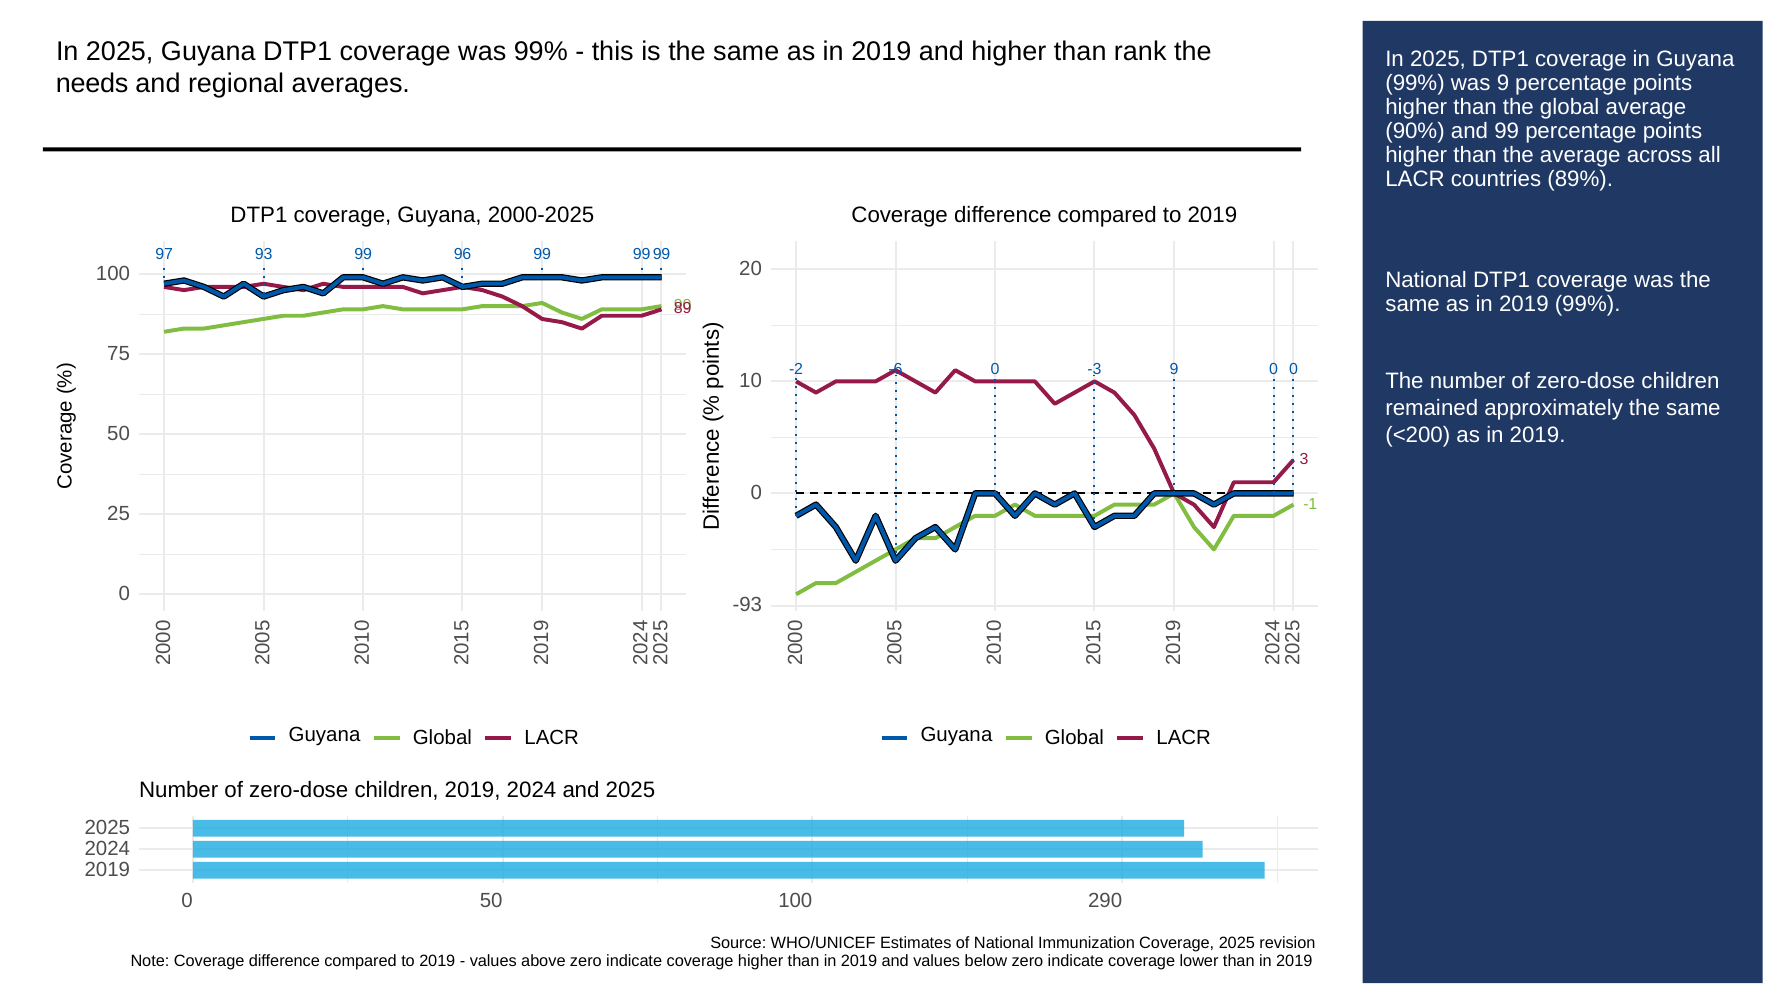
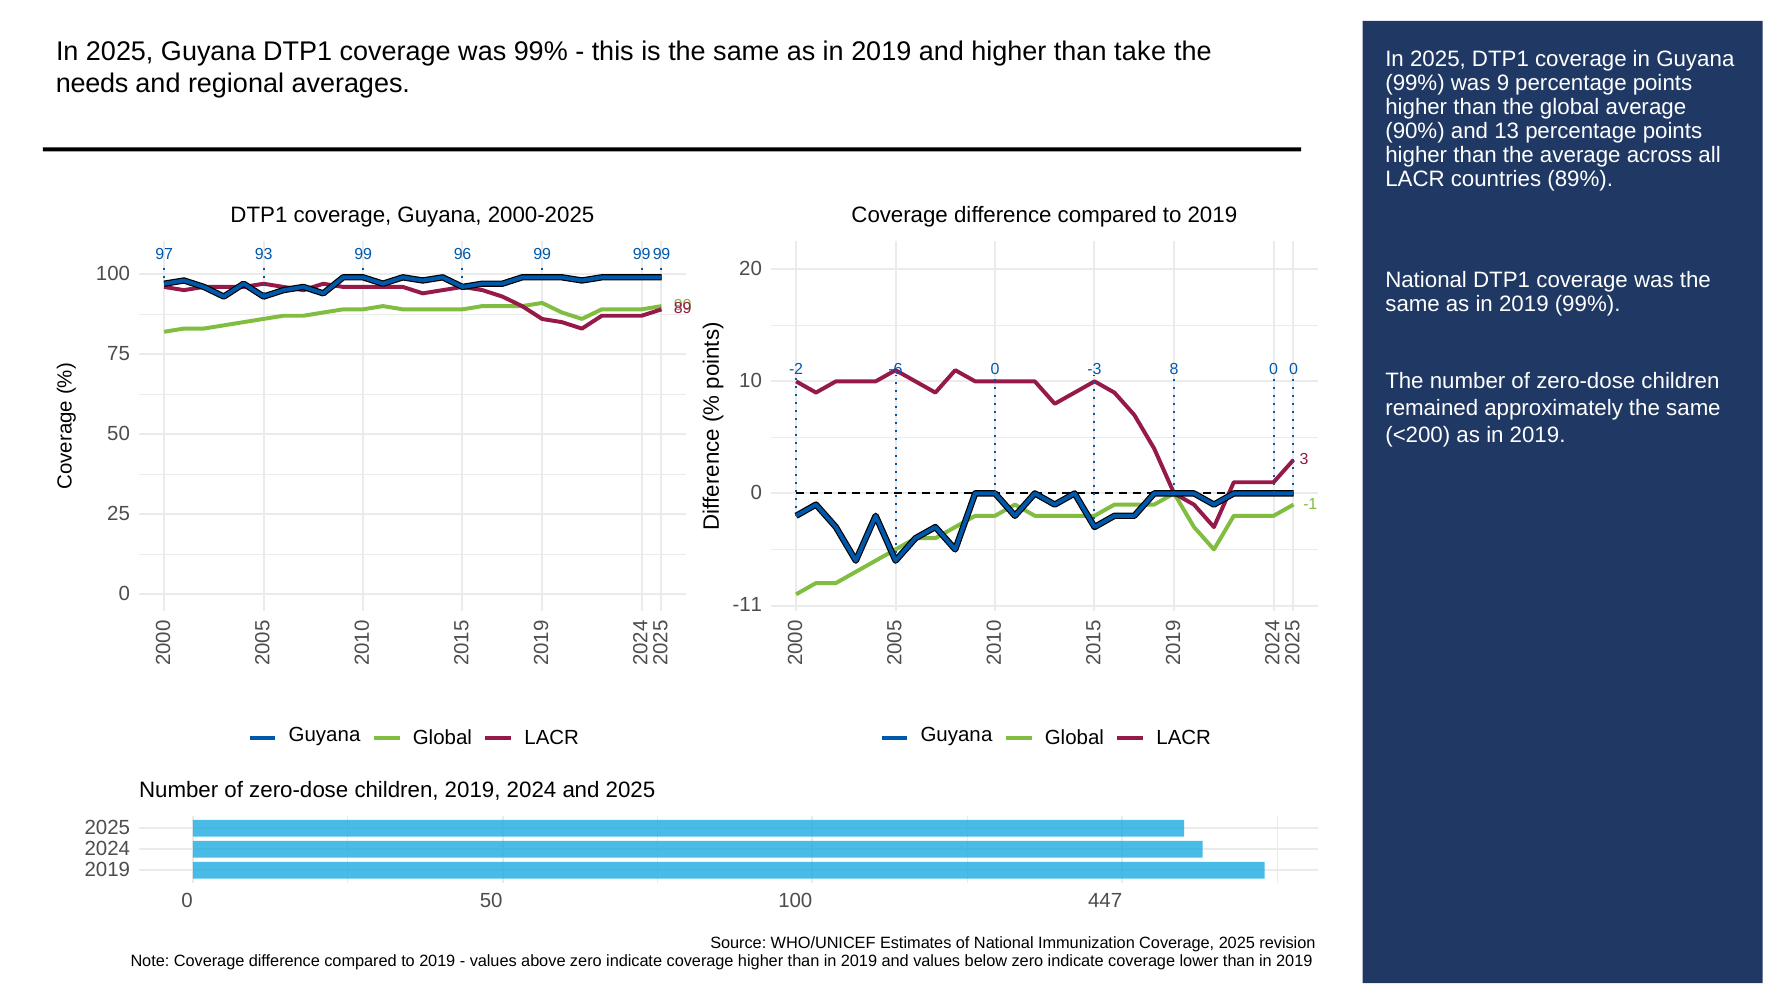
rank: rank -> take (1140, 51)
and 99: 99 -> 13 (1507, 131)
-3 9: 9 -> 8 (1174, 370)
-93: -93 -> -11 (747, 605)
290: 290 -> 447 (1105, 901)
